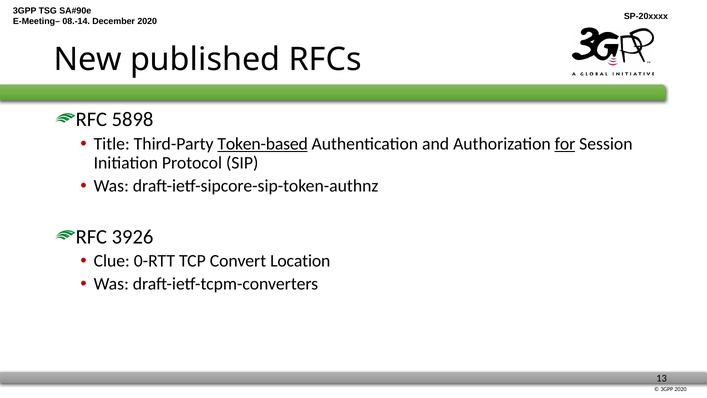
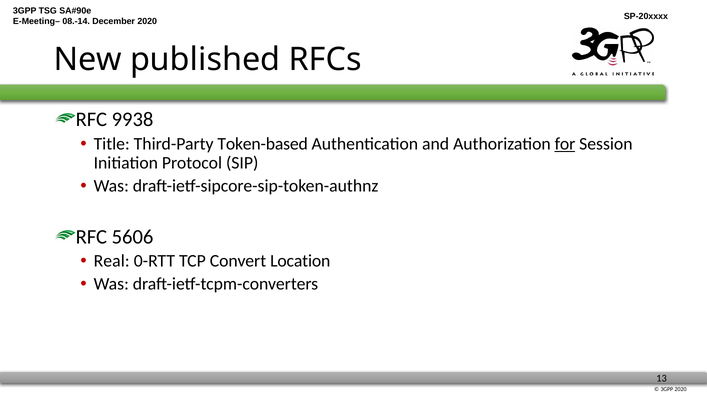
5898: 5898 -> 9938 (133, 120)
Token-based underline: present -> none (263, 144)
3926: 3926 -> 5606 (133, 237)
Clue: Clue -> Real (112, 261)
